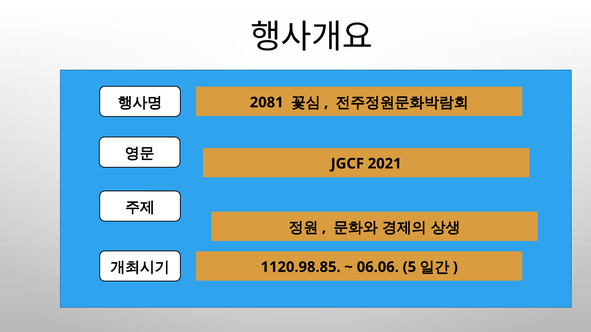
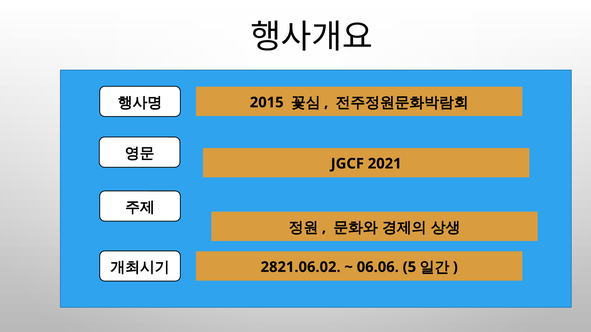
2081: 2081 -> 2015 (267, 103)
1120.98.85: 1120.98.85 -> 2821.06.02 (301, 267)
